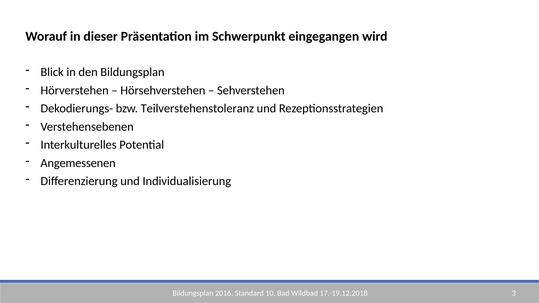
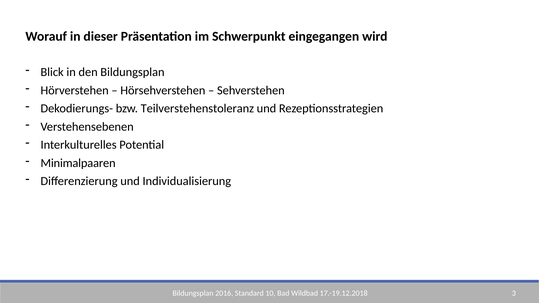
Angemessenen: Angemessenen -> Minimalpaaren (78, 163)
